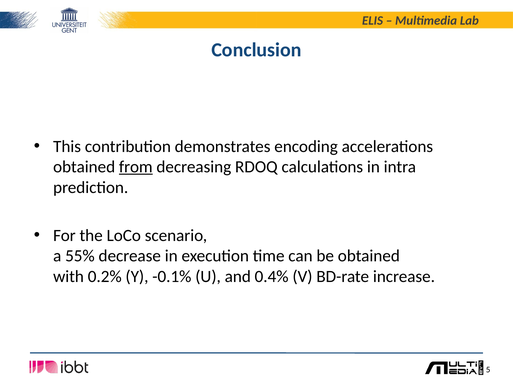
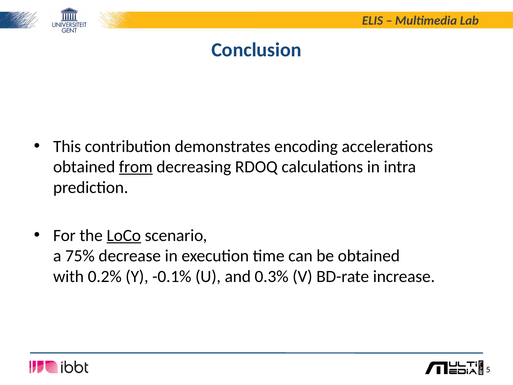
LoCo underline: none -> present (124, 235)
55%: 55% -> 75% (80, 256)
0.4%: 0.4% -> 0.3% (272, 276)
